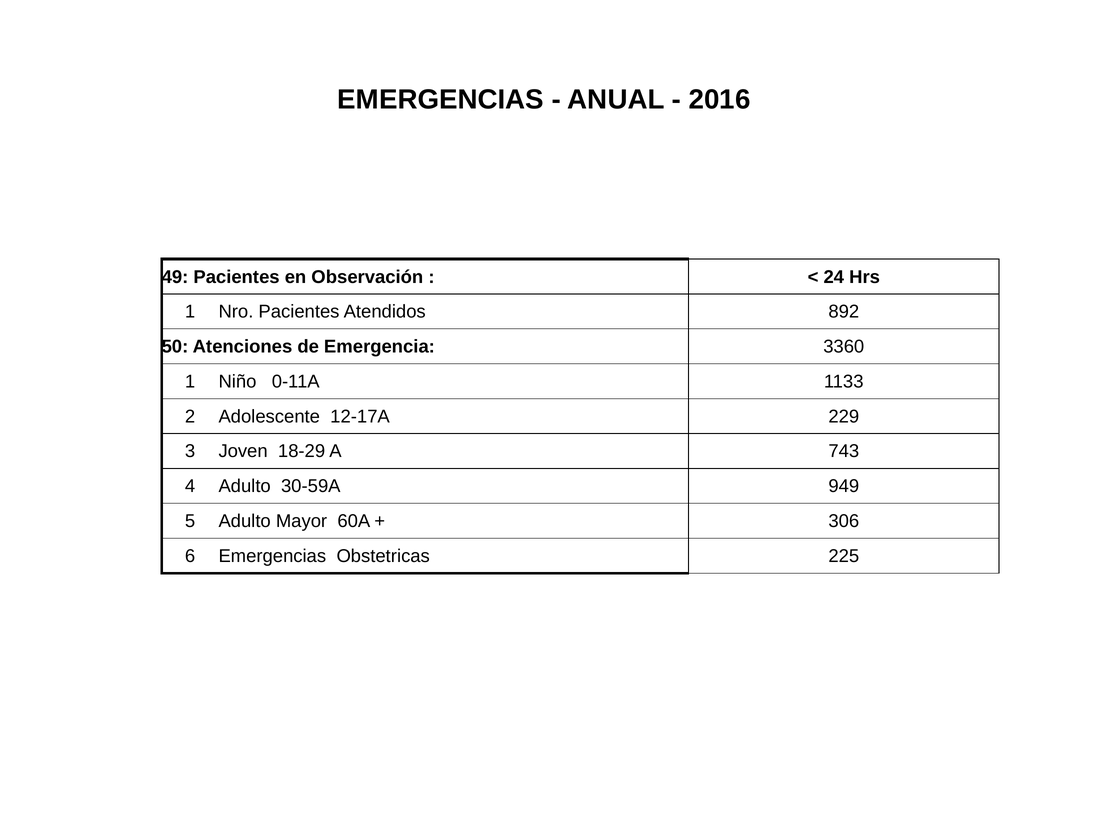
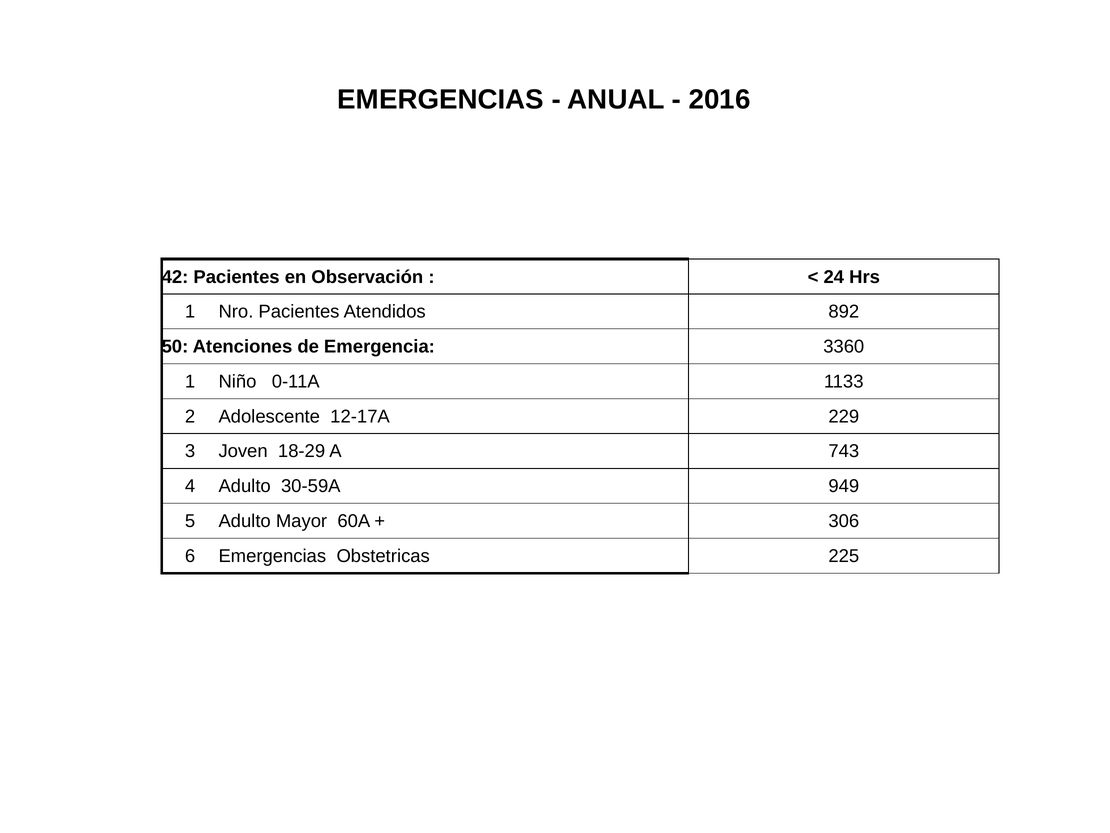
49: 49 -> 42 (175, 277)
